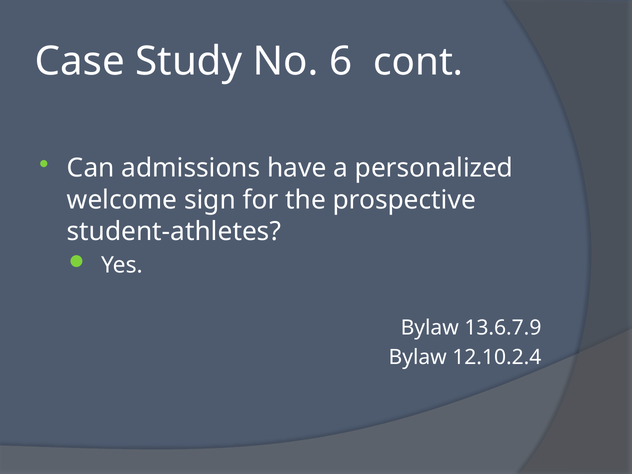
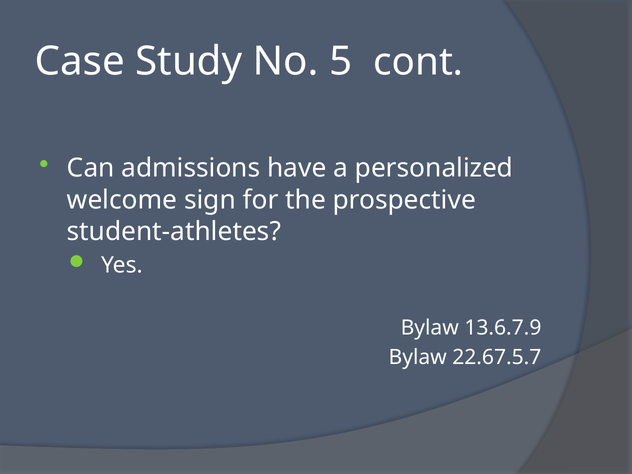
6: 6 -> 5 (341, 61)
12.10.2.4: 12.10.2.4 -> 22.67.5.7 (497, 357)
